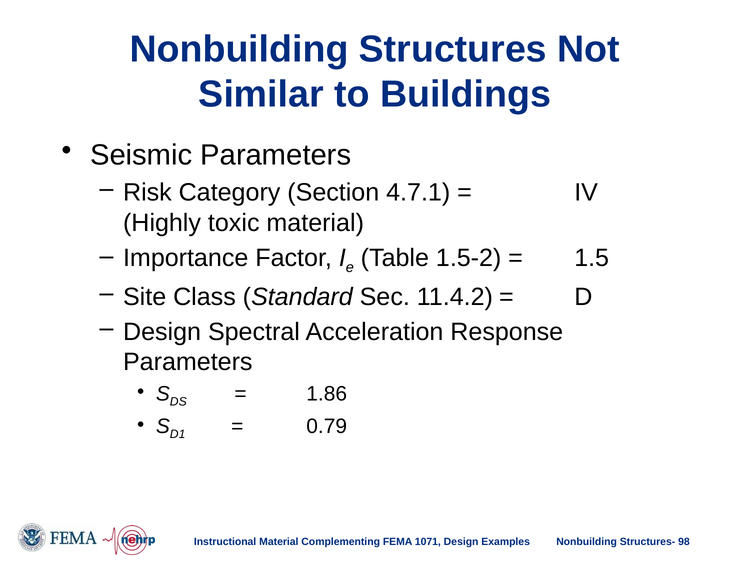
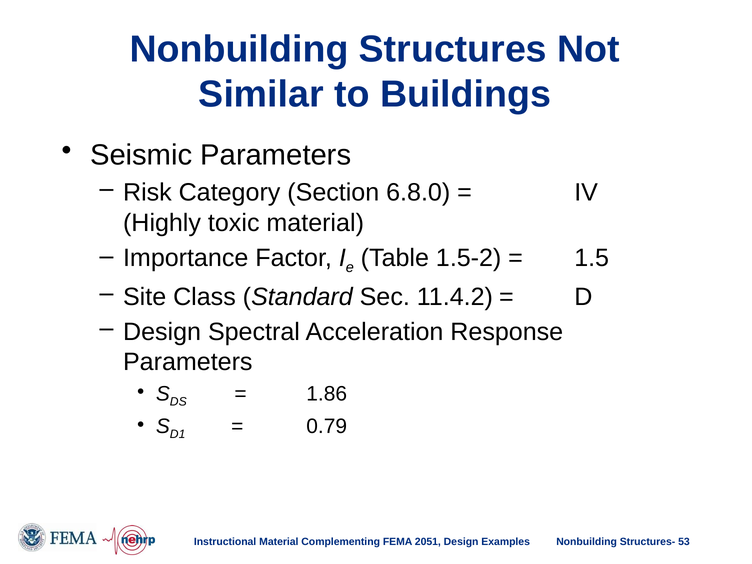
4.7.1: 4.7.1 -> 6.8.0 (418, 193)
1071: 1071 -> 2051 (428, 542)
98: 98 -> 53 (684, 542)
